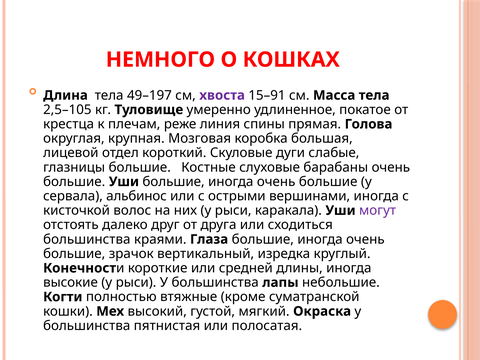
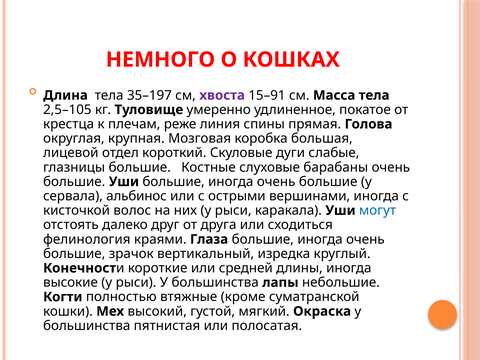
49–197: 49–197 -> 35–197 (149, 95)
могут colour: purple -> blue (378, 211)
большинства: большинства -> фелинология (87, 239)
